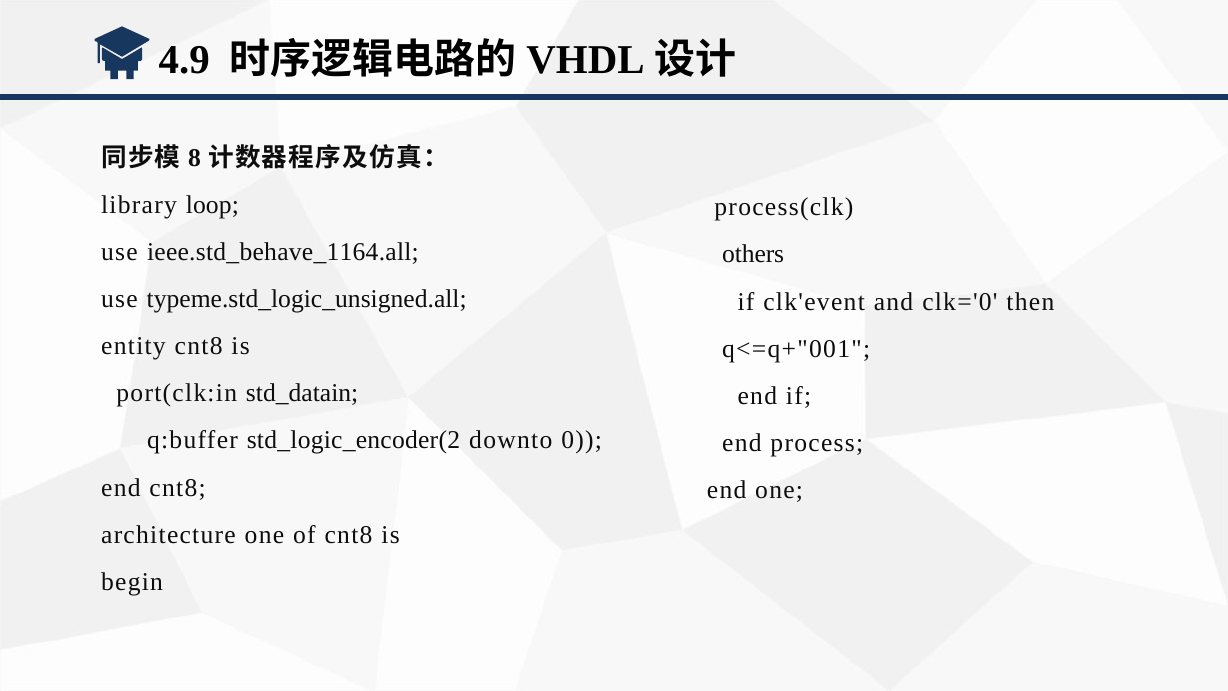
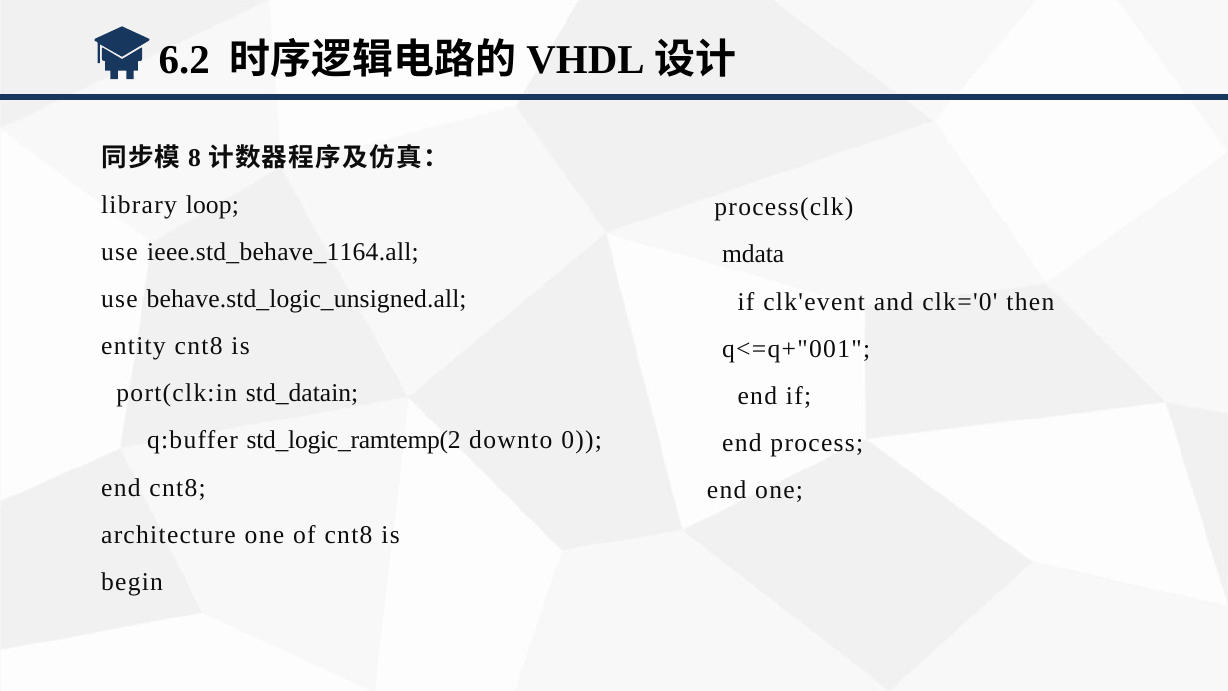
4.9: 4.9 -> 6.2 (184, 60)
others: others -> mdata (753, 254)
typeme.std_logic_unsigned.all: typeme.std_logic_unsigned.all -> behave.std_logic_unsigned.all (307, 299)
std_logic_encoder(2: std_logic_encoder(2 -> std_logic_ramtemp(2 (354, 440)
